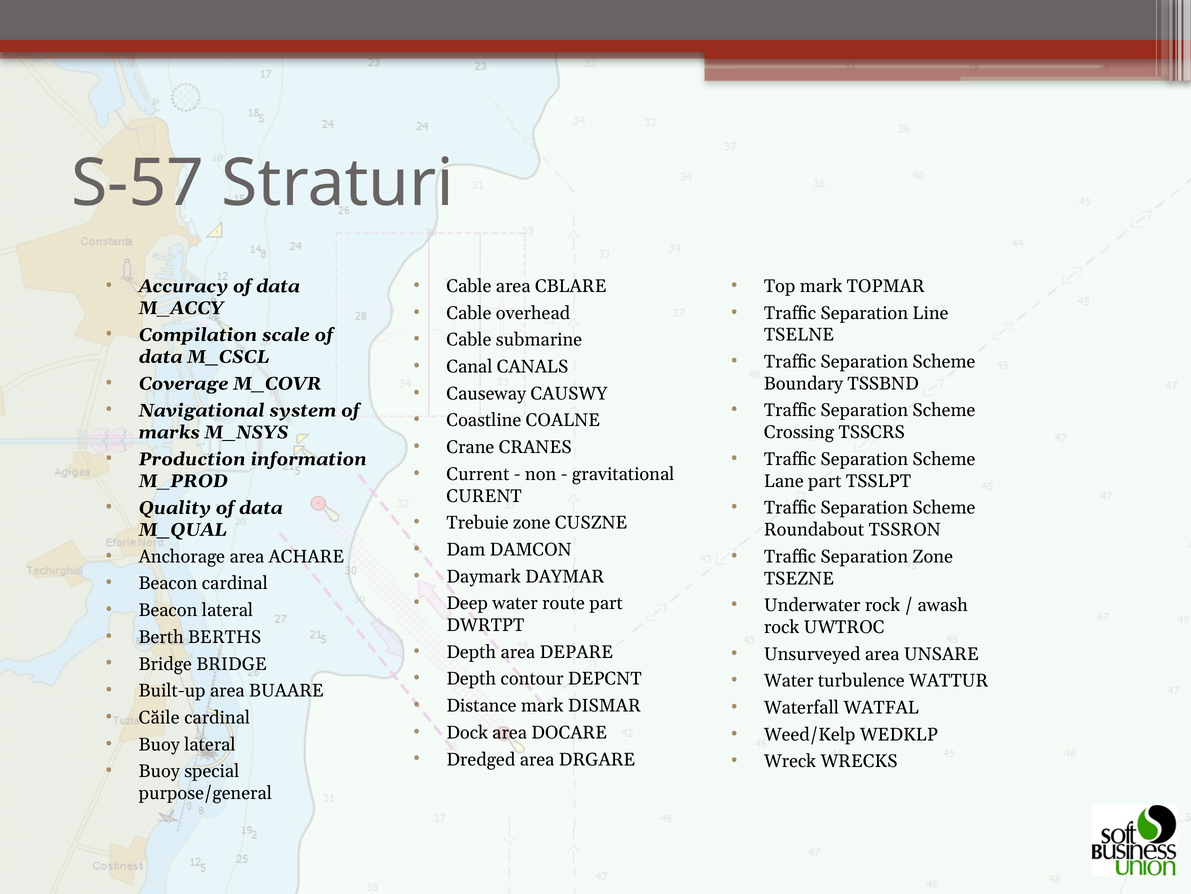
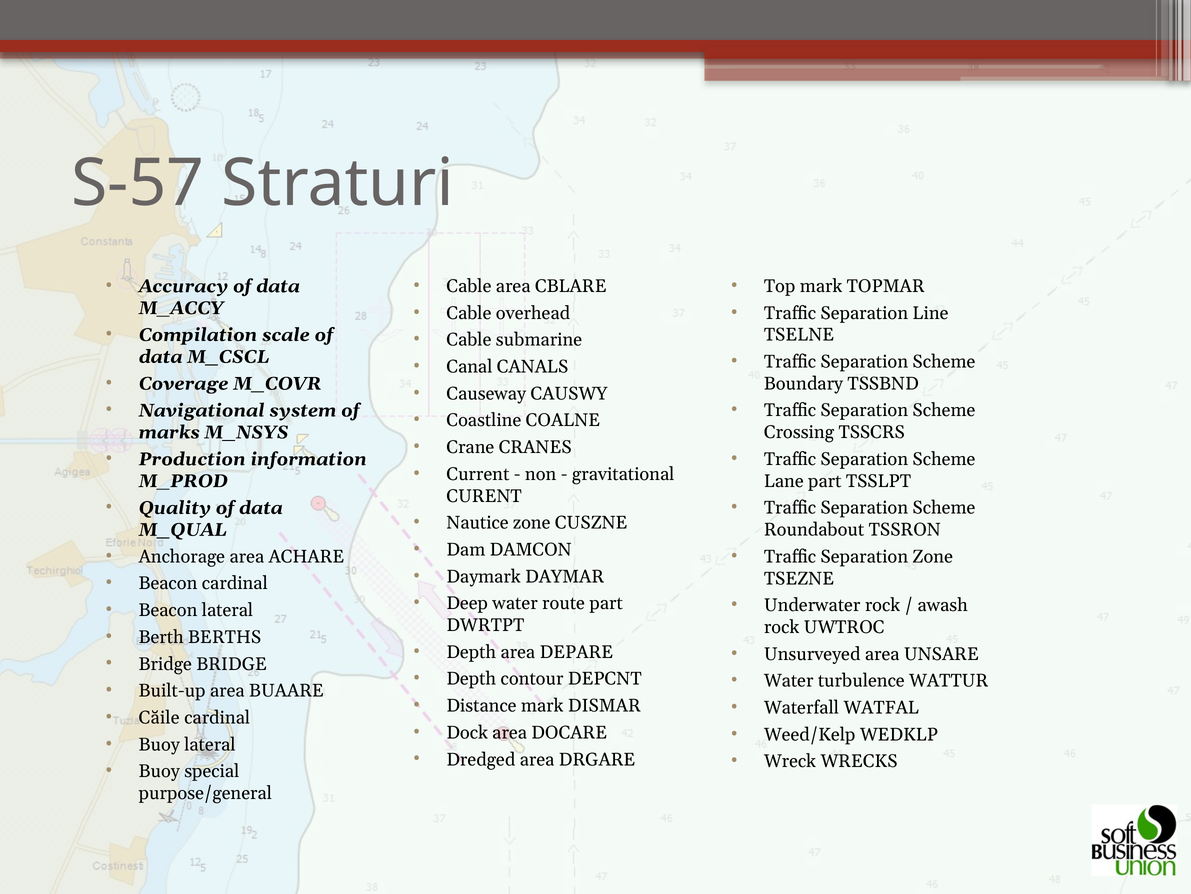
Trebuie: Trebuie -> Nautice (478, 522)
